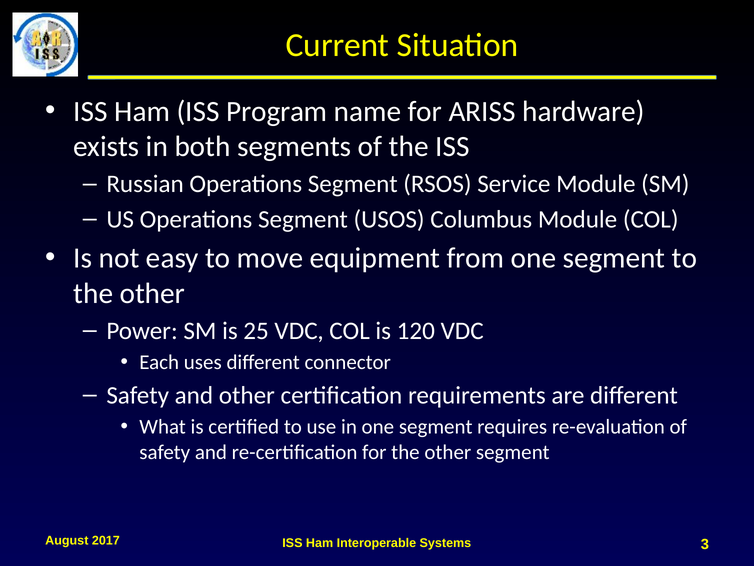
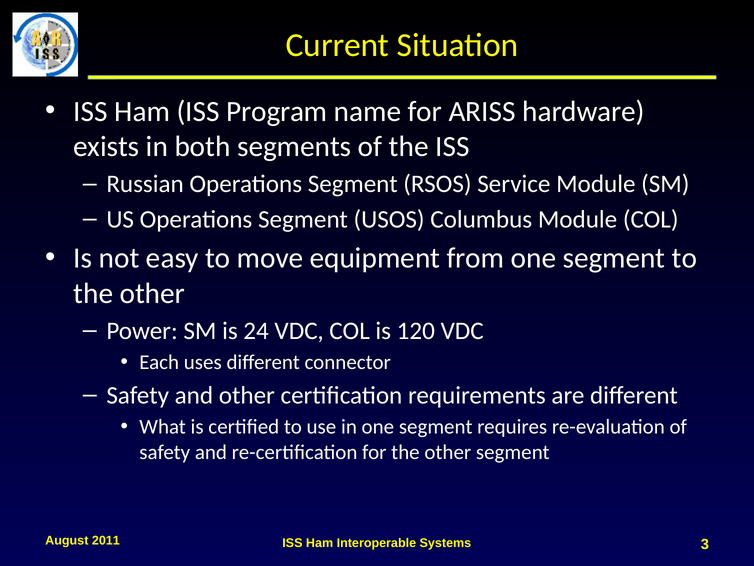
25: 25 -> 24 (256, 331)
2017: 2017 -> 2011 (106, 540)
